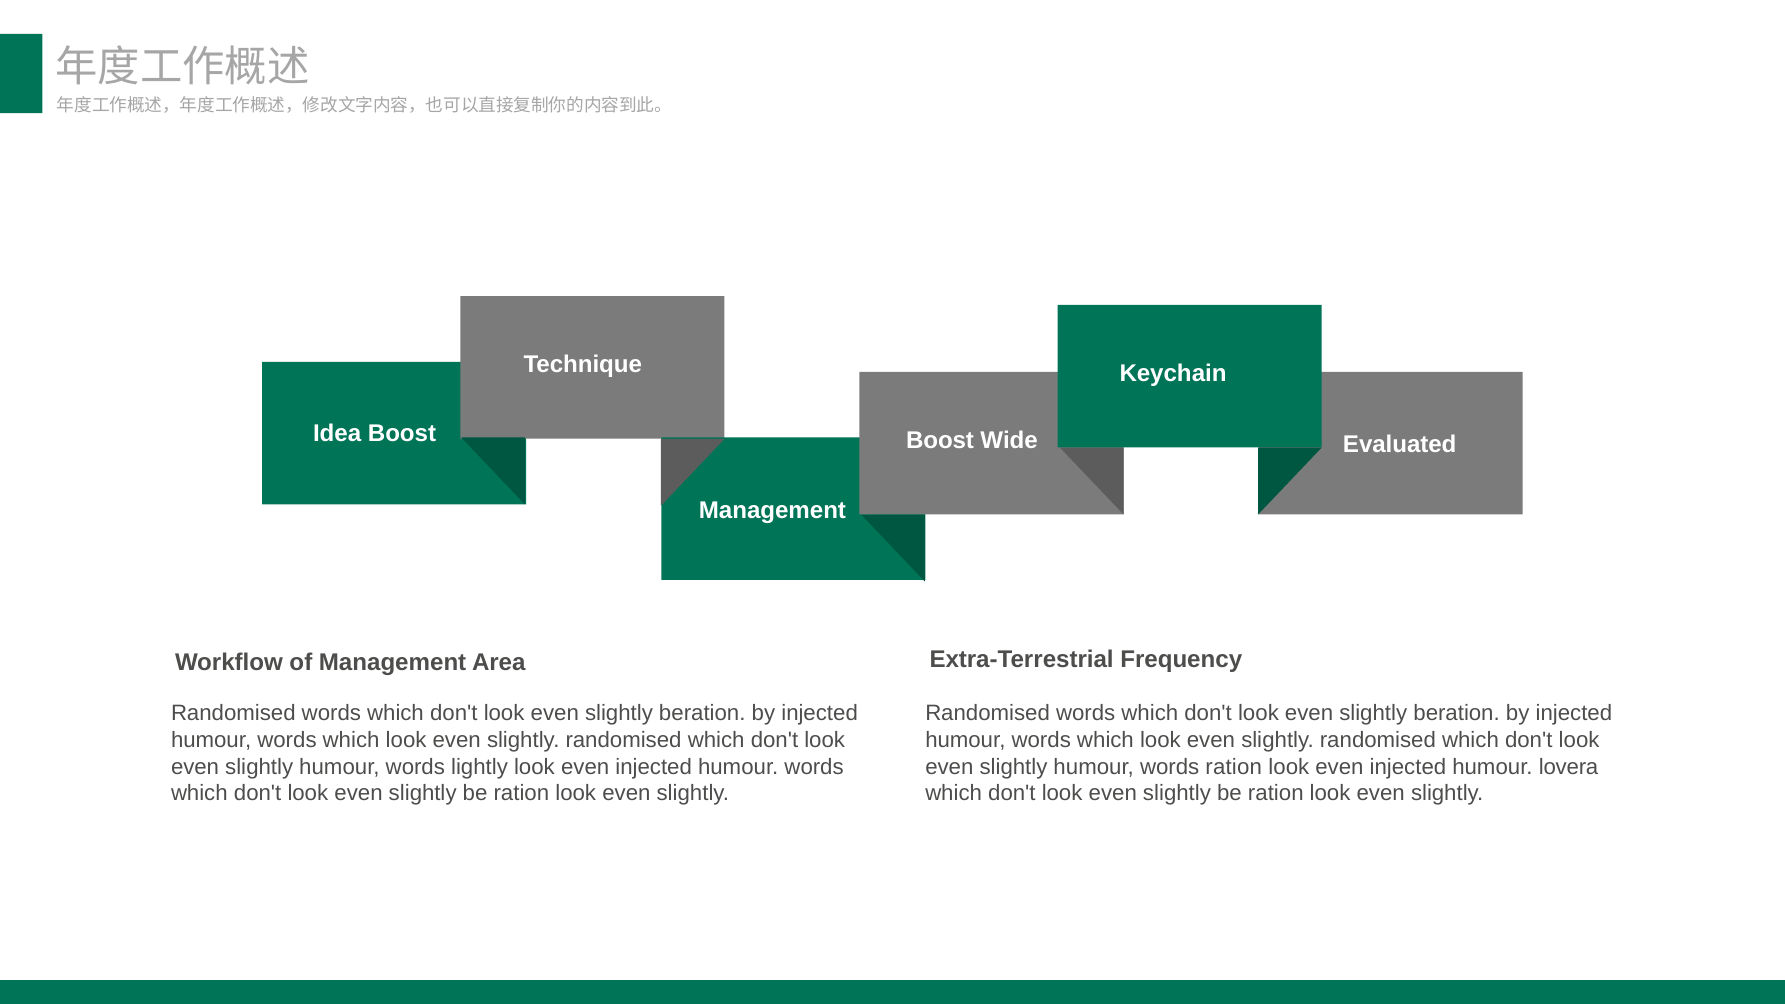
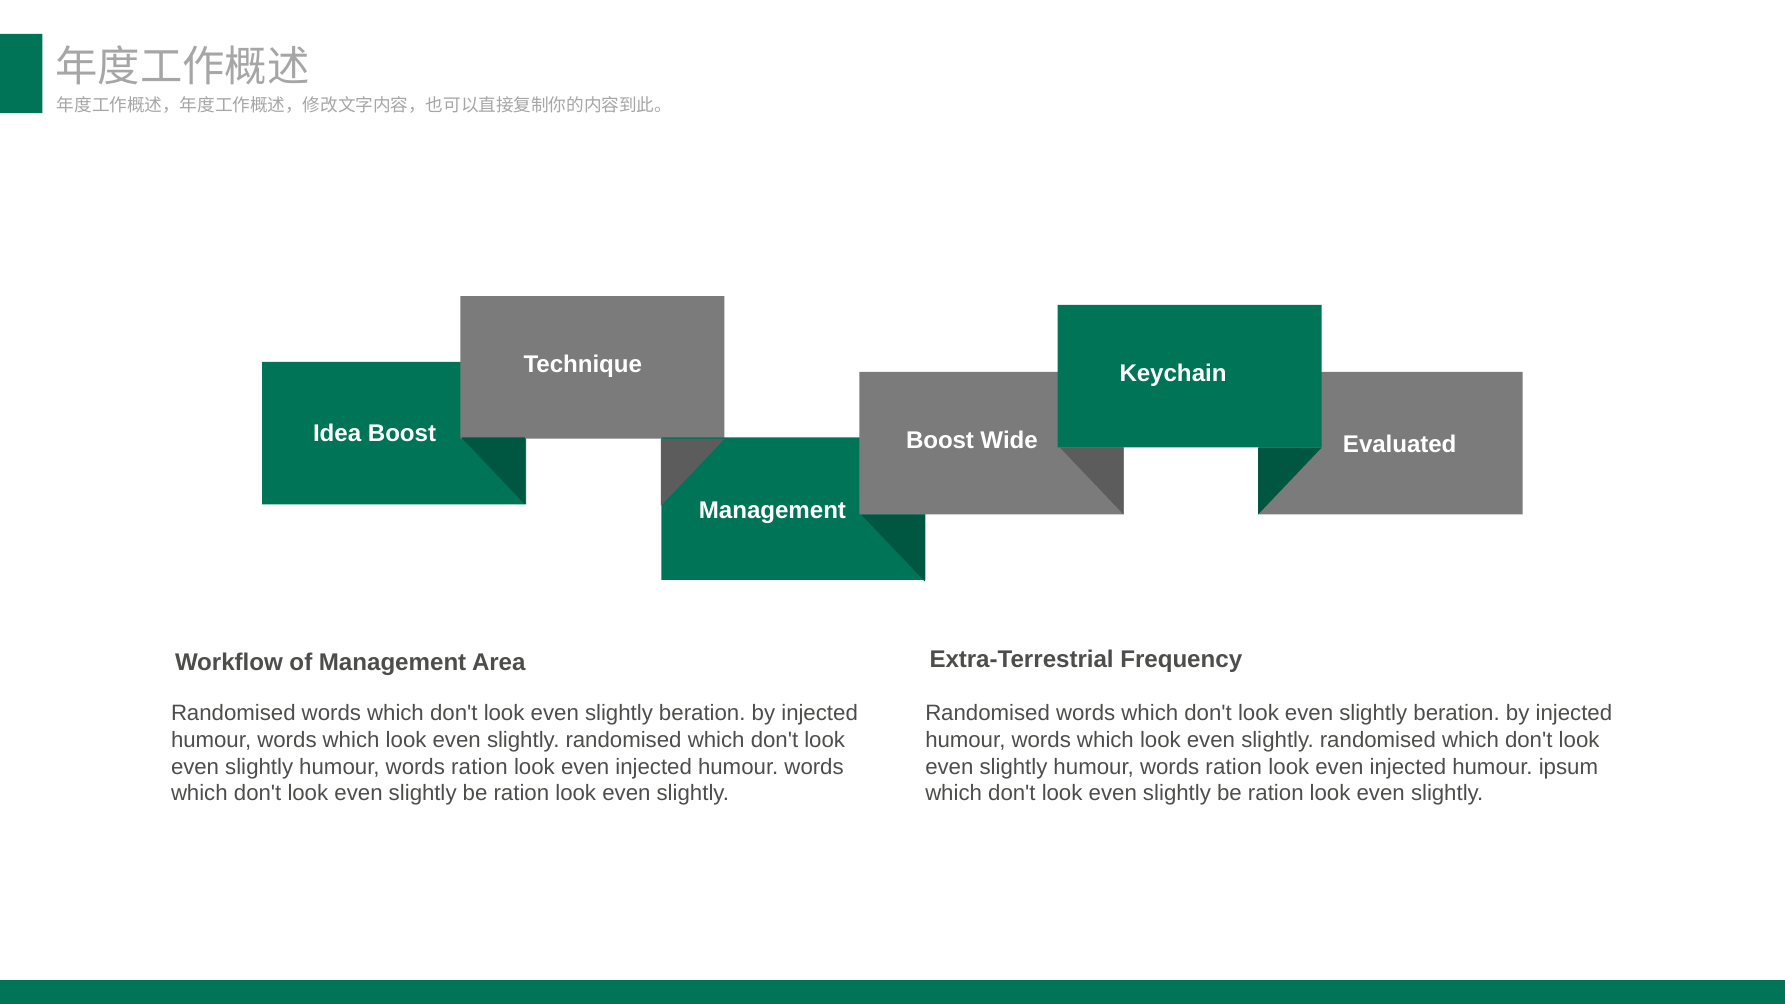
lightly: lightly -> ration (479, 767)
lovera: lovera -> ipsum (1568, 767)
